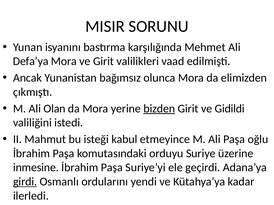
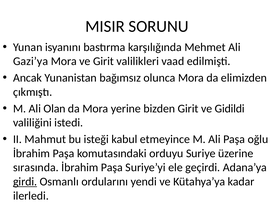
Defa’ya: Defa’ya -> Gazi’ya (31, 61)
bizden underline: present -> none (159, 109)
inmesine: inmesine -> sırasında (36, 168)
